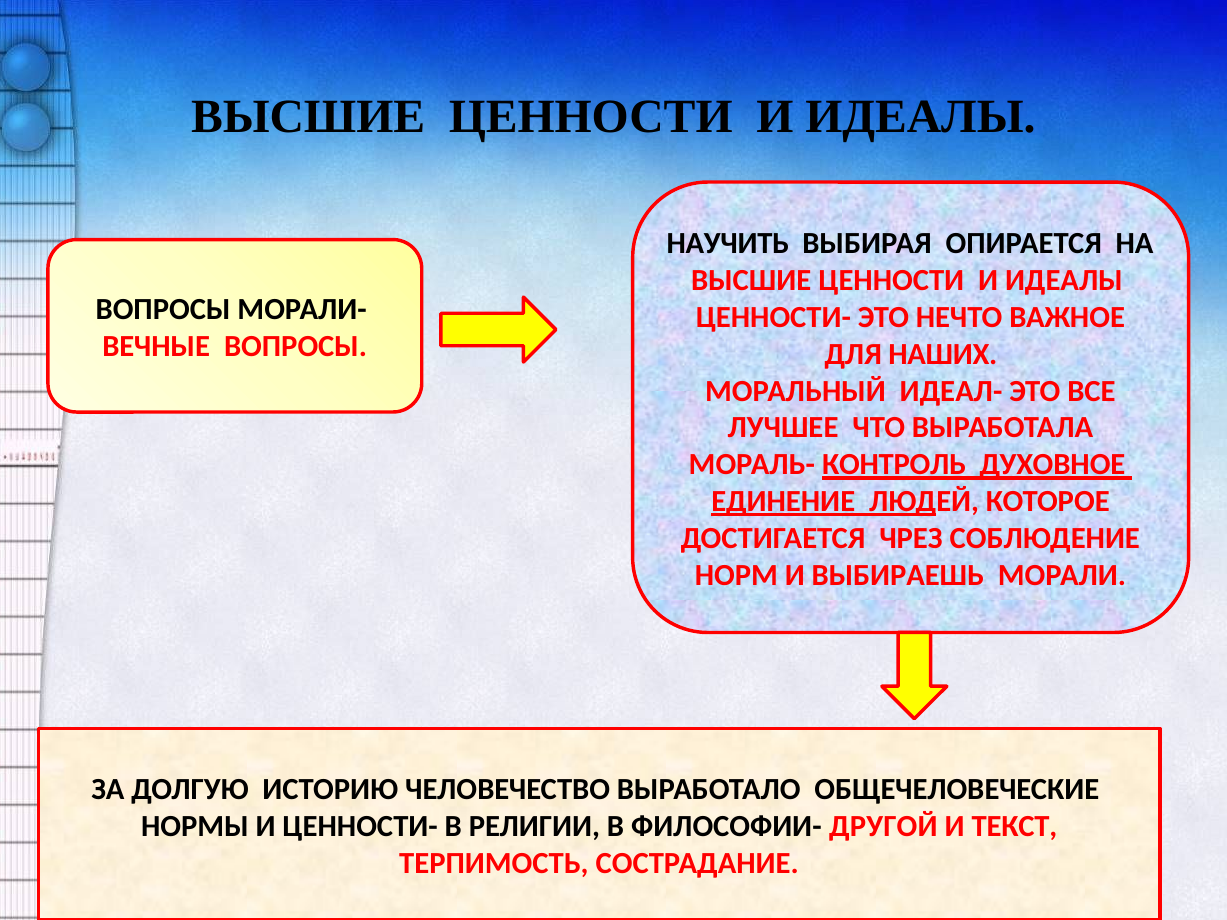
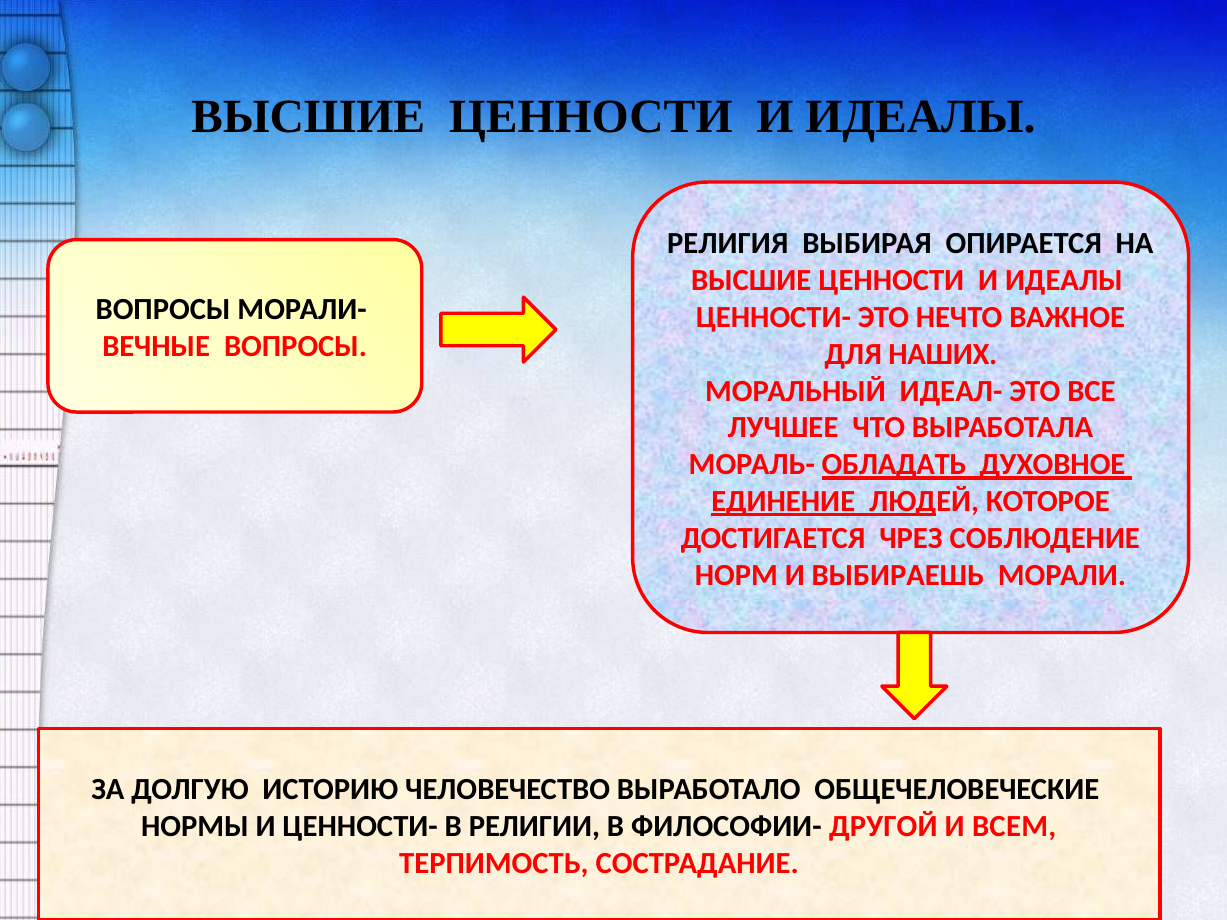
НАУЧИТЬ: НАУЧИТЬ -> РЕЛИГИЯ (728, 244)
КОНТРОЛЬ: КОНТРОЛЬ -> ОБЛАДАТЬ (894, 465)
ТЕКСТ: ТЕКСТ -> ВСЕМ (1014, 827)
